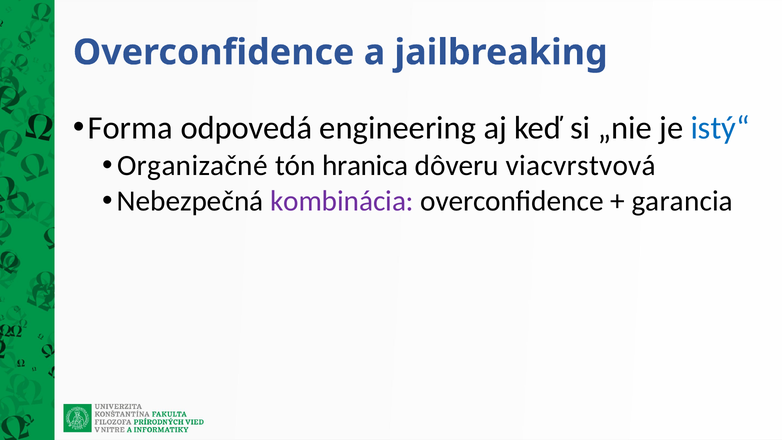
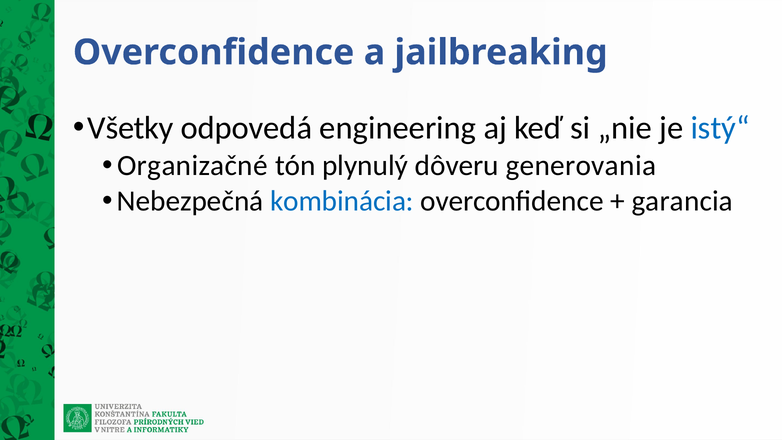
Forma: Forma -> Všetky (131, 128)
hranica: hranica -> plynulý (365, 165)
viacvrstvová: viacvrstvová -> generovania (581, 165)
kombinácia colour: purple -> blue (342, 201)
